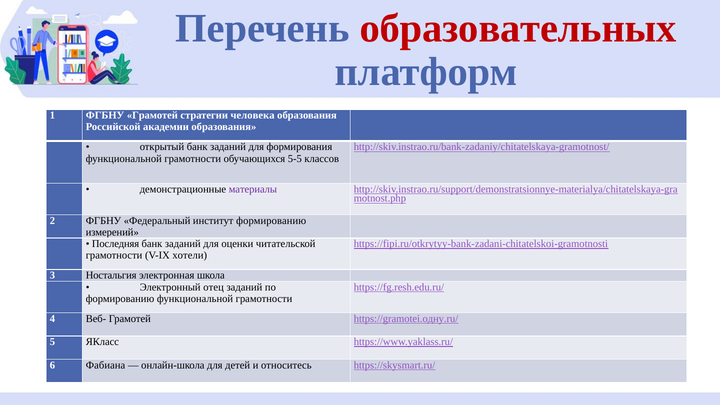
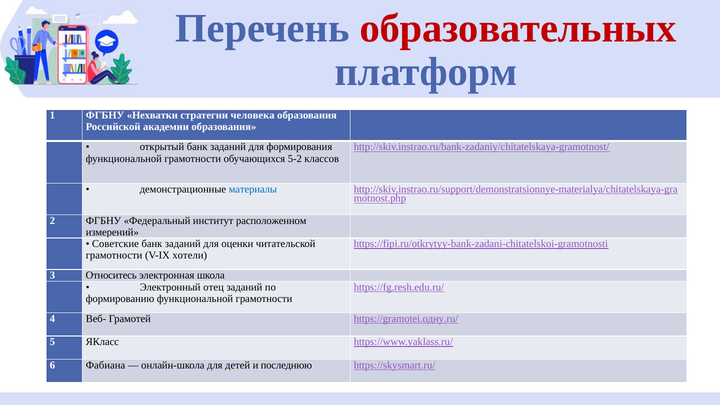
ФГБНУ Грамотей: Грамотей -> Нехватки (152, 115)
5-5: 5-5 -> 5-2 (295, 159)
материалы colour: purple -> blue (253, 189)
институт формированию: формированию -> расположенном (271, 221)
Последняя: Последняя -> Советские (115, 244)
Ностальгия: Ностальгия -> Относитесь (111, 275)
относитесь: относитесь -> последнюю (286, 365)
